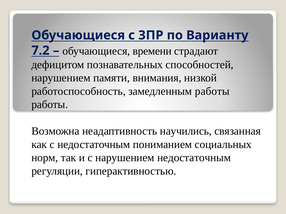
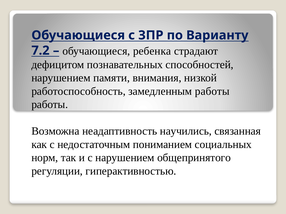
времени: времени -> ребенка (152, 51)
нарушением недостаточным: недостаточным -> общепринятого (194, 158)
